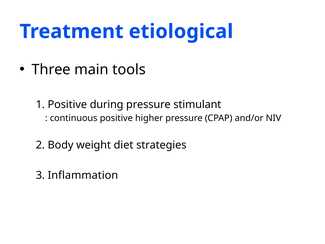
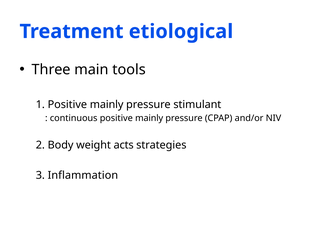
1 Positive during: during -> mainly (107, 104)
continuous positive higher: higher -> mainly (149, 118)
diet: diet -> acts (124, 145)
